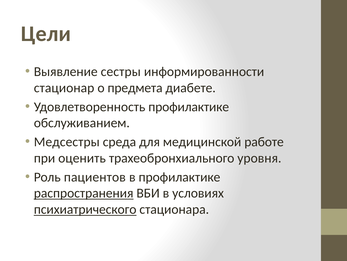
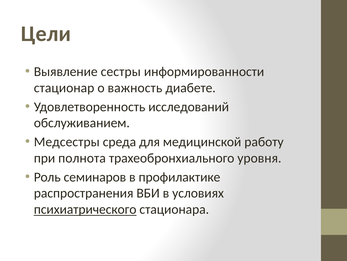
предмета: предмета -> важность (135, 88)
Удовлетворенность профилактике: профилактике -> исследований (189, 107)
работе: работе -> работу (264, 142)
оценить: оценить -> полнота (82, 158)
пациентов: пациентов -> семинаров (95, 177)
распространения underline: present -> none (84, 193)
